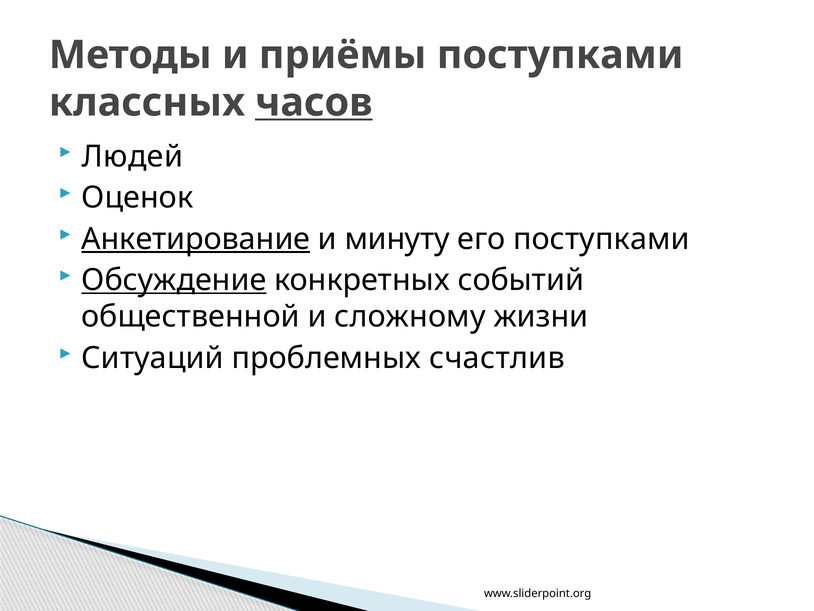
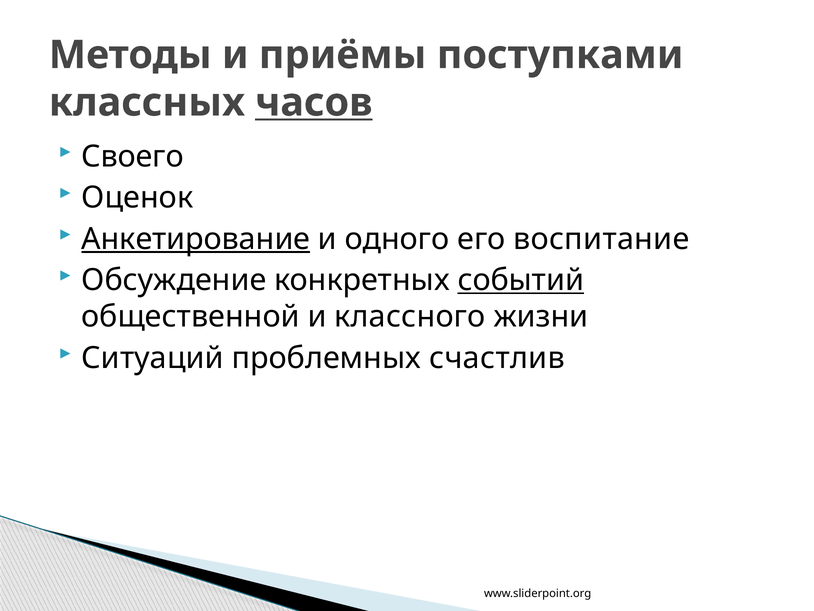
Людей: Людей -> Своего (133, 156)
минуту: минуту -> одного (397, 239)
его поступками: поступками -> воспитание (601, 239)
Обсуждение underline: present -> none (174, 280)
событий underline: none -> present (521, 280)
сложному: сложному -> классного (410, 317)
